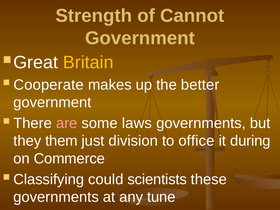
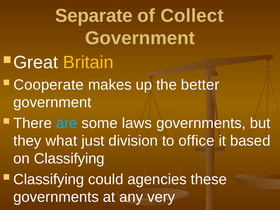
Strength: Strength -> Separate (94, 16)
Cannot: Cannot -> Collect (192, 16)
are colour: pink -> light blue (67, 123)
them: them -> what (61, 141)
during: during -> based (250, 141)
on Commerce: Commerce -> Classifying (69, 159)
scientists: scientists -> agencies (157, 179)
tune: tune -> very (161, 197)
